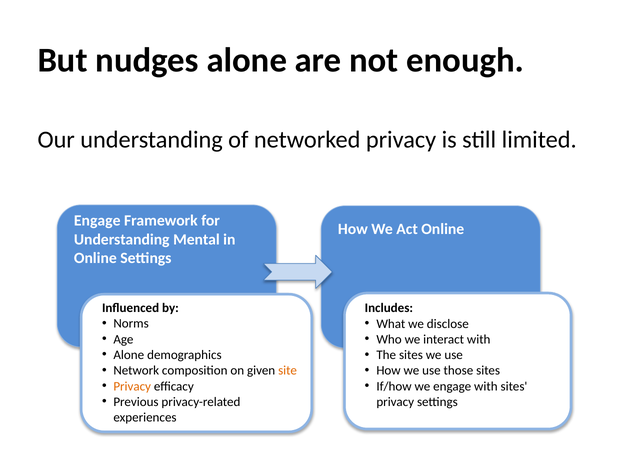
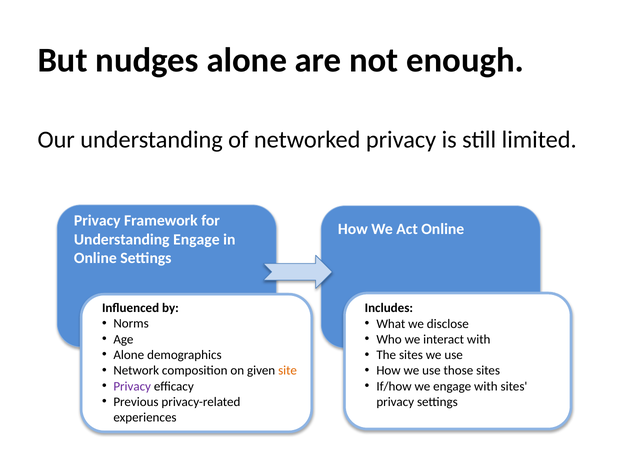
Engage: Engage -> Privacy (97, 221)
Understanding Mental: Mental -> Engage (196, 240)
Privacy colour: orange -> purple (132, 387)
